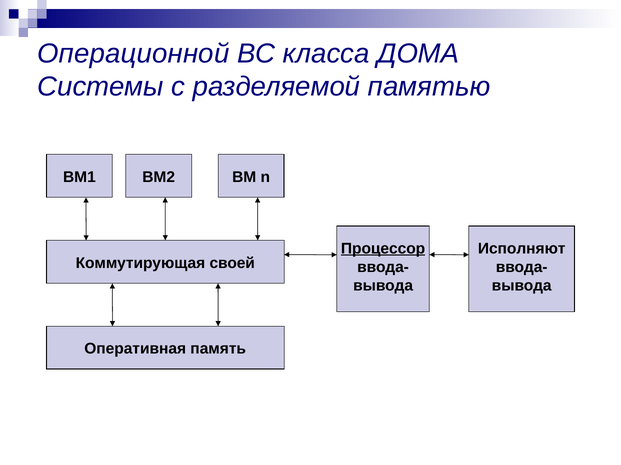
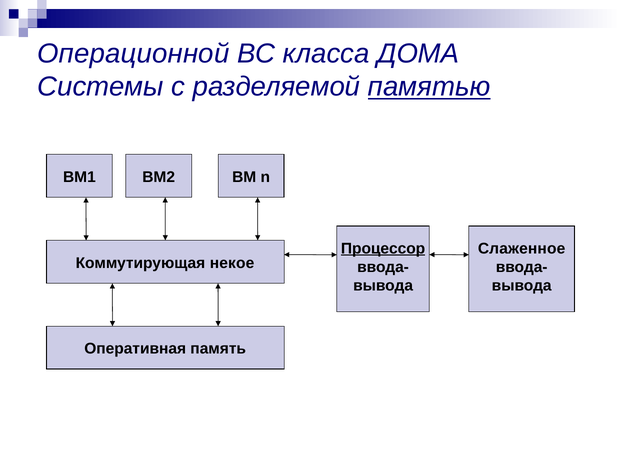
памятью underline: none -> present (429, 87)
Исполняют: Исполняют -> Слаженное (522, 249)
своей: своей -> некое (232, 263)
